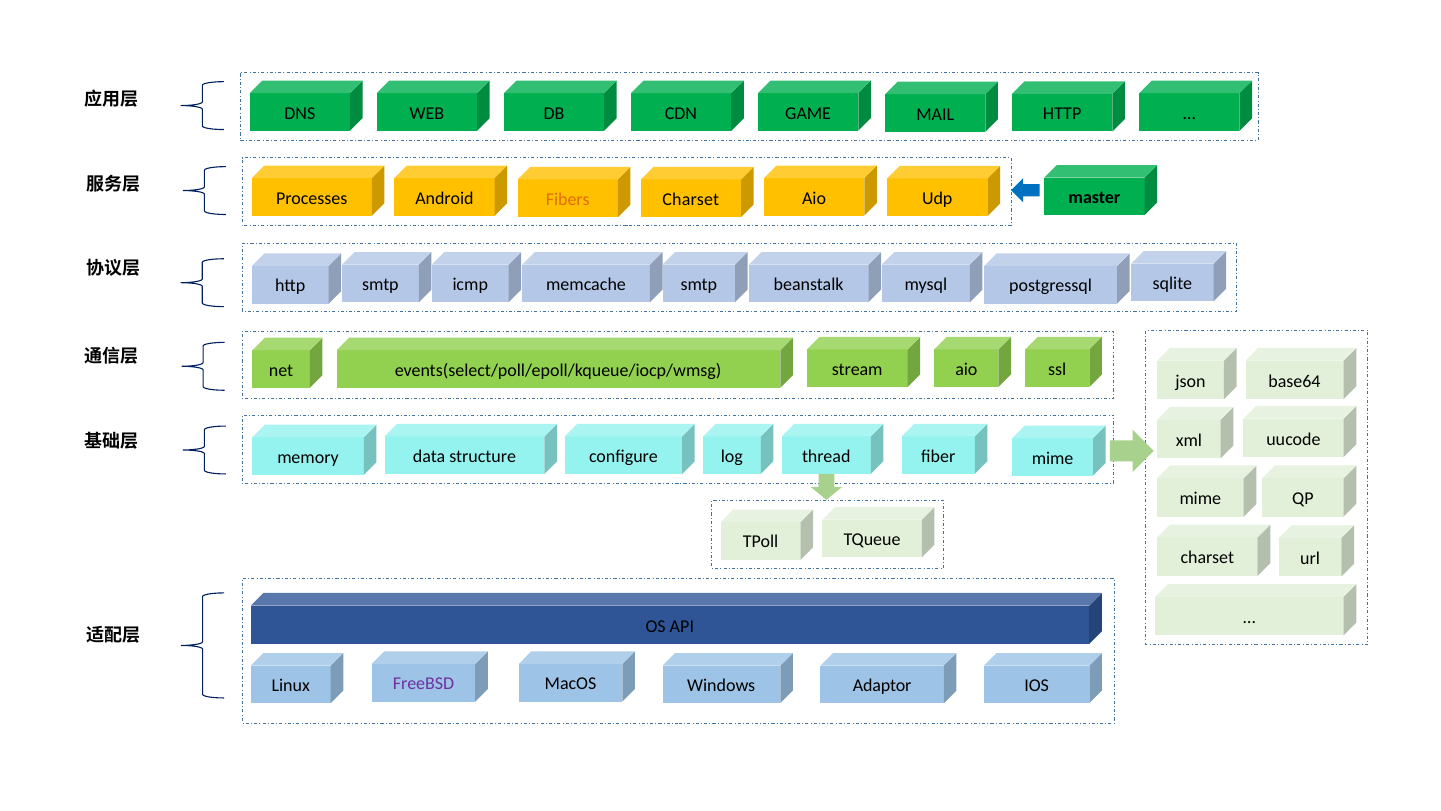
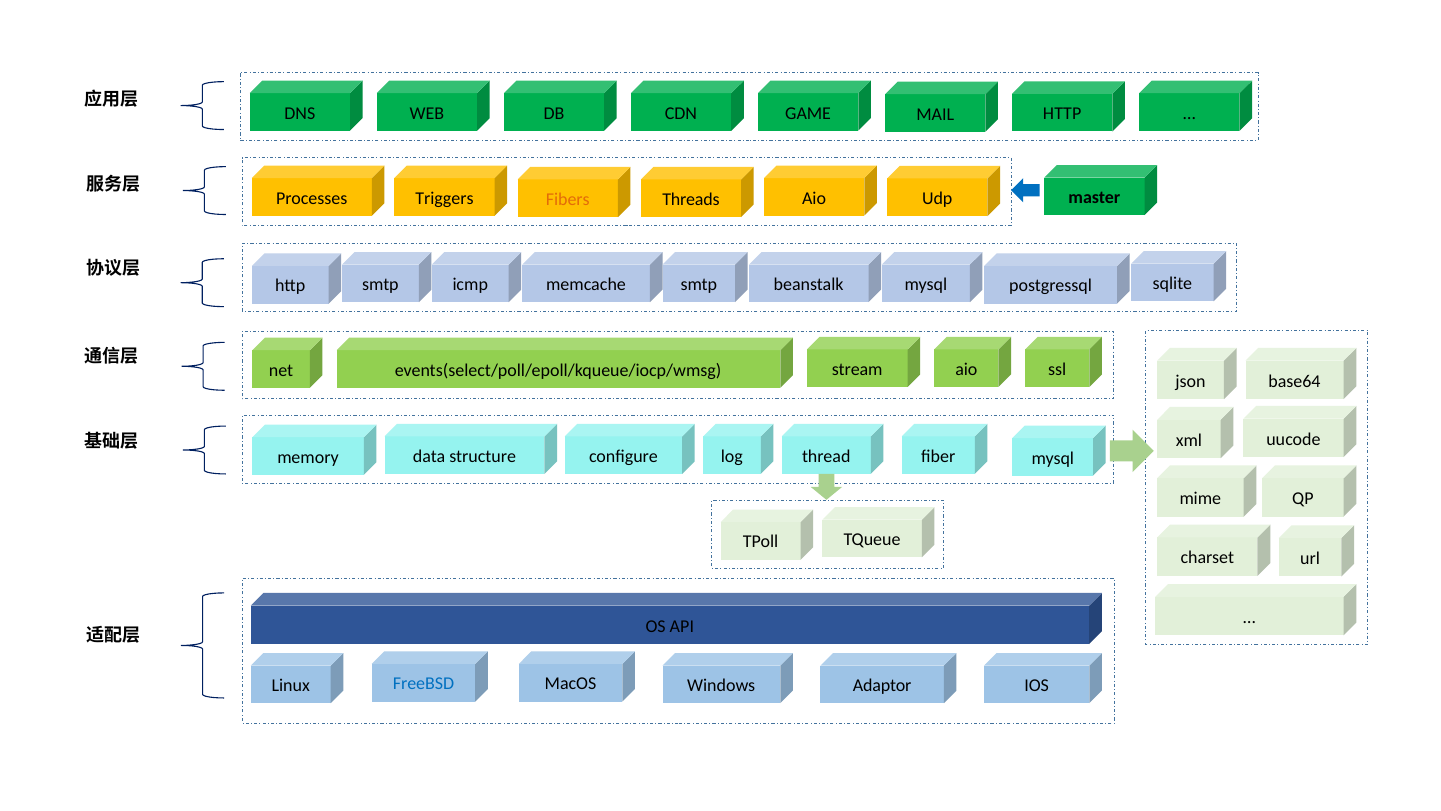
Android: Android -> Triggers (444, 198)
Charset: Charset -> Threads (691, 199)
mime: mime -> mysql (1053, 458)
FreeBSD colour: purple -> blue (423, 684)
